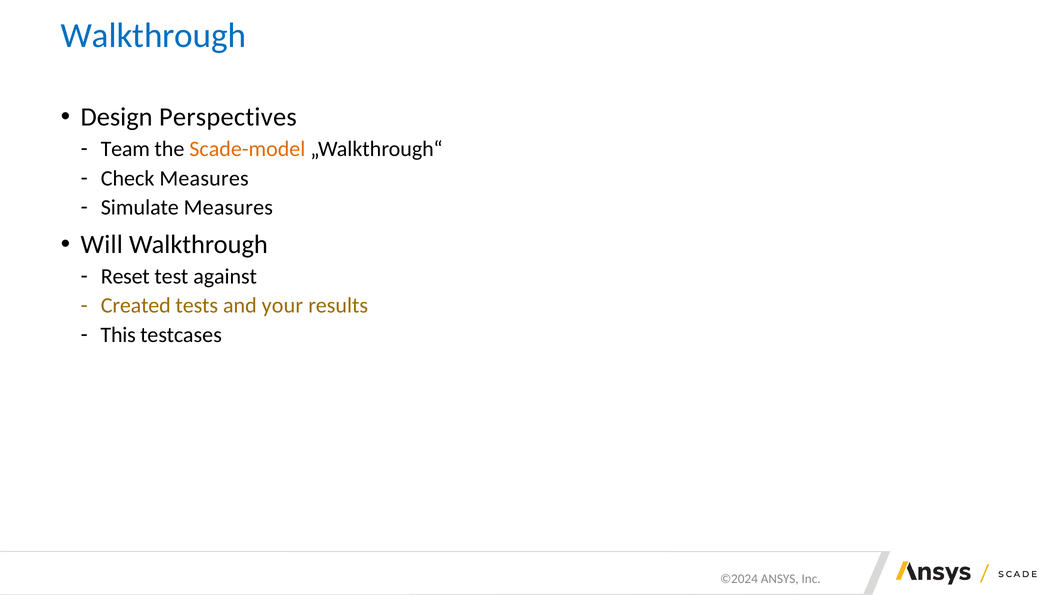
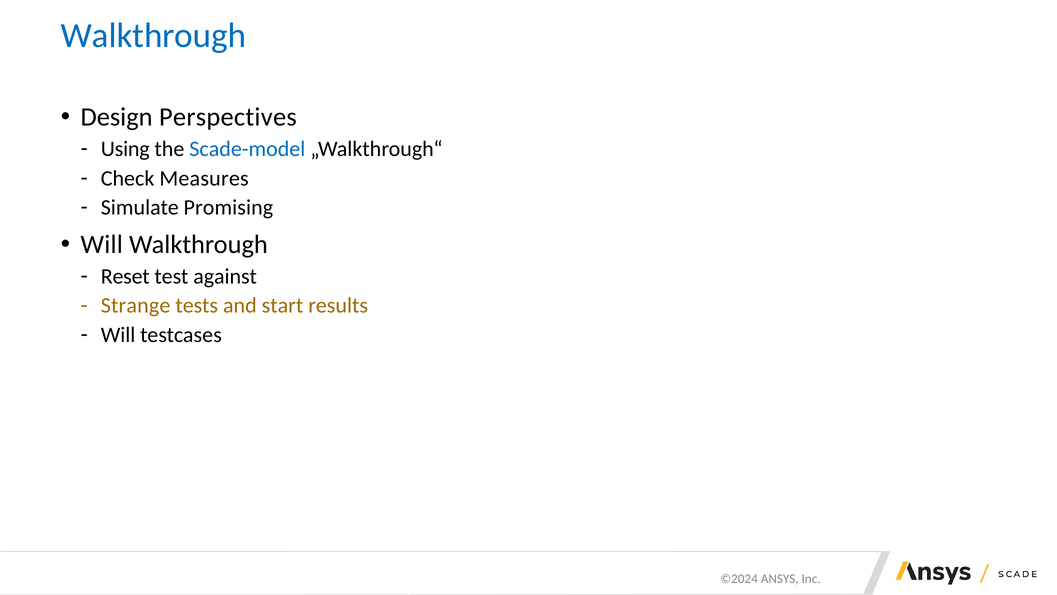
Team: Team -> Using (125, 149)
Scade-model colour: orange -> blue (247, 149)
Simulate Measures: Measures -> Promising (228, 207)
Created: Created -> Strange (136, 305)
your: your -> start (282, 305)
This: This -> Will (118, 335)
